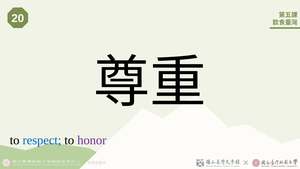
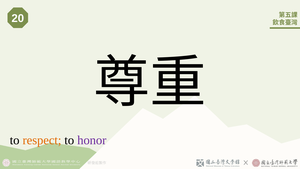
respect colour: blue -> orange (42, 140)
